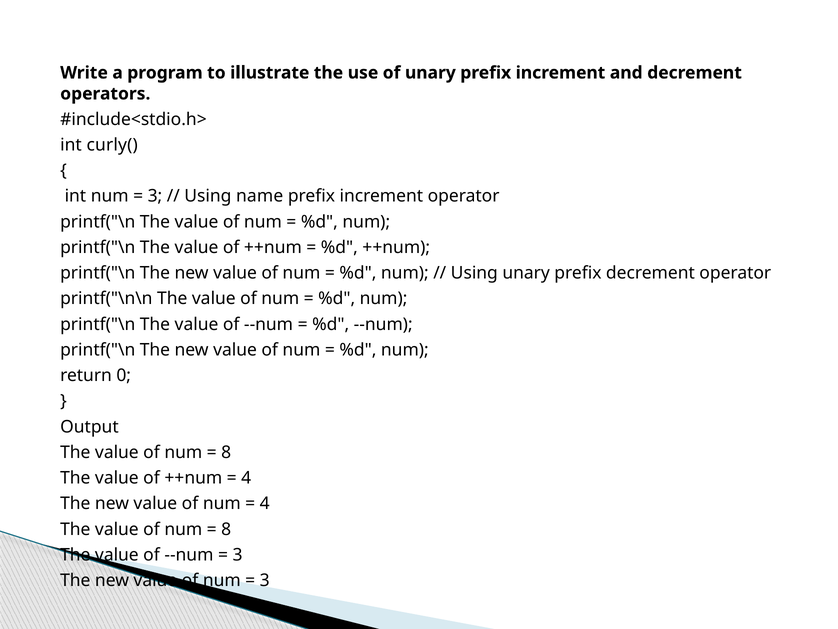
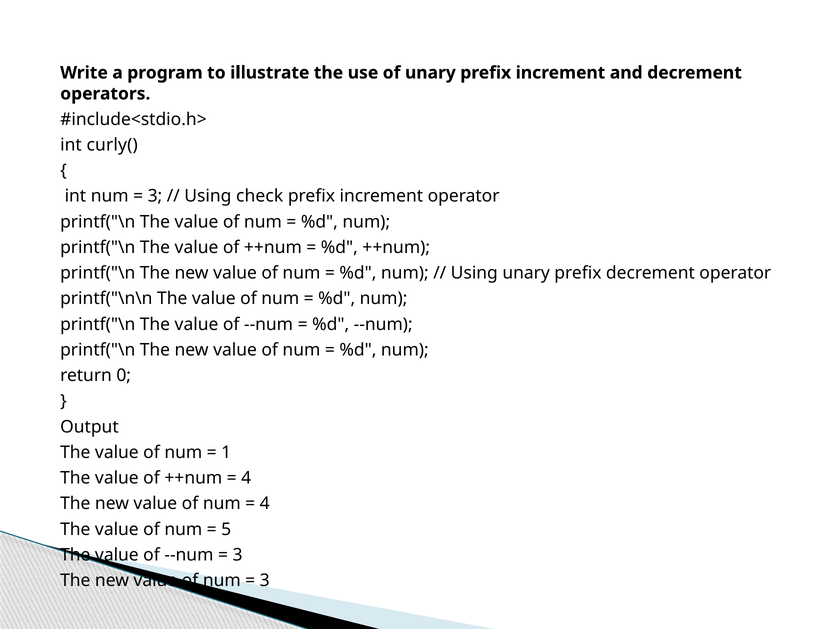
name: name -> check (260, 196)
8: 8 -> 1 (226, 452)
8: 8 -> 5 (226, 529)
